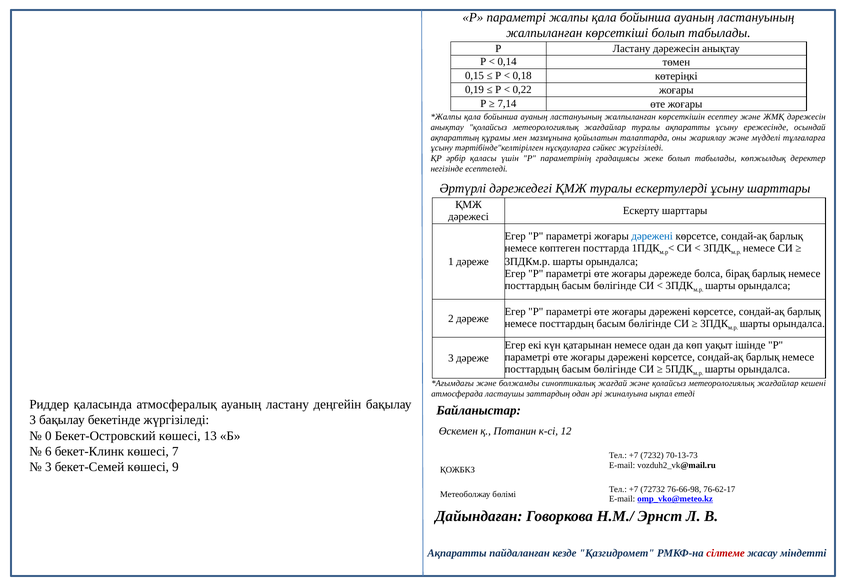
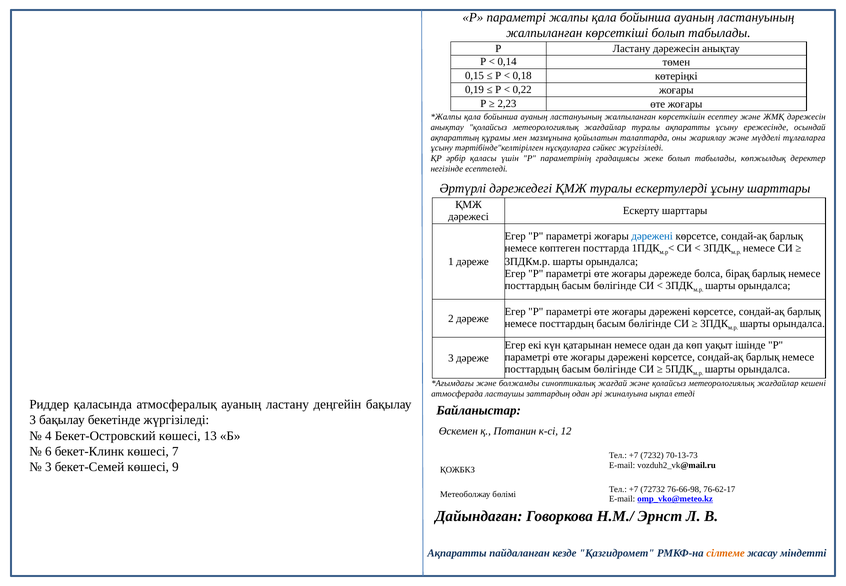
7,14: 7,14 -> 2,23 (507, 104)
0: 0 -> 4 (48, 436)
сілтеме colour: red -> orange (726, 553)
